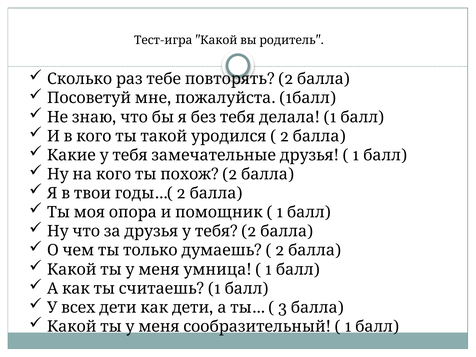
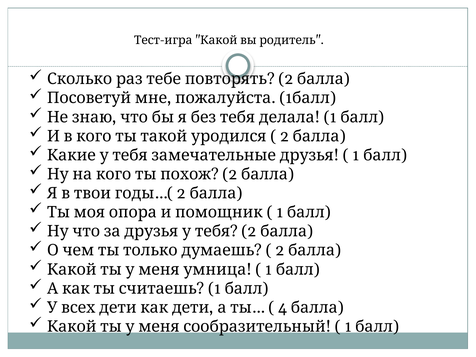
3: 3 -> 4 (283, 308)
